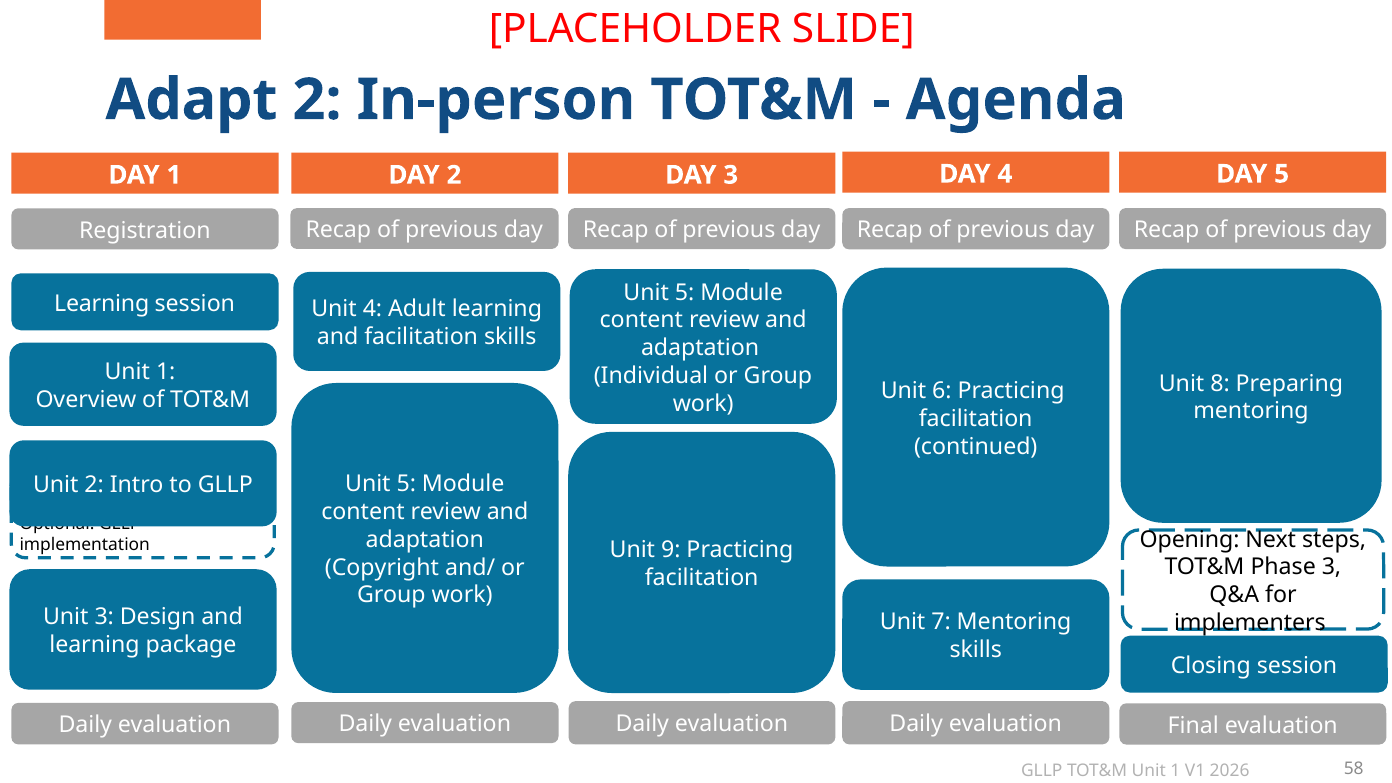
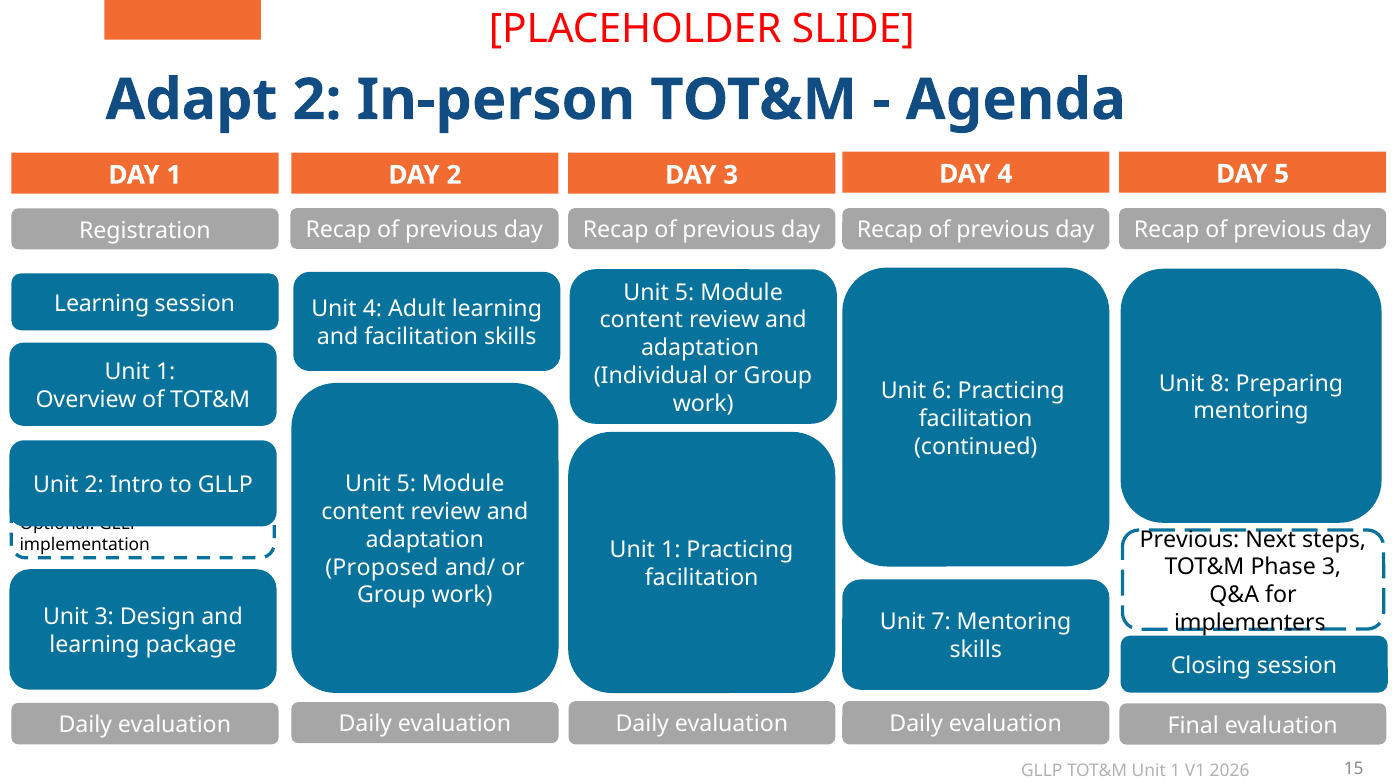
Opening: Opening -> Previous (1190, 539)
9: 9 -> 1 (671, 550)
Copyright: Copyright -> Proposed (382, 567)
58: 58 -> 15 (1354, 769)
